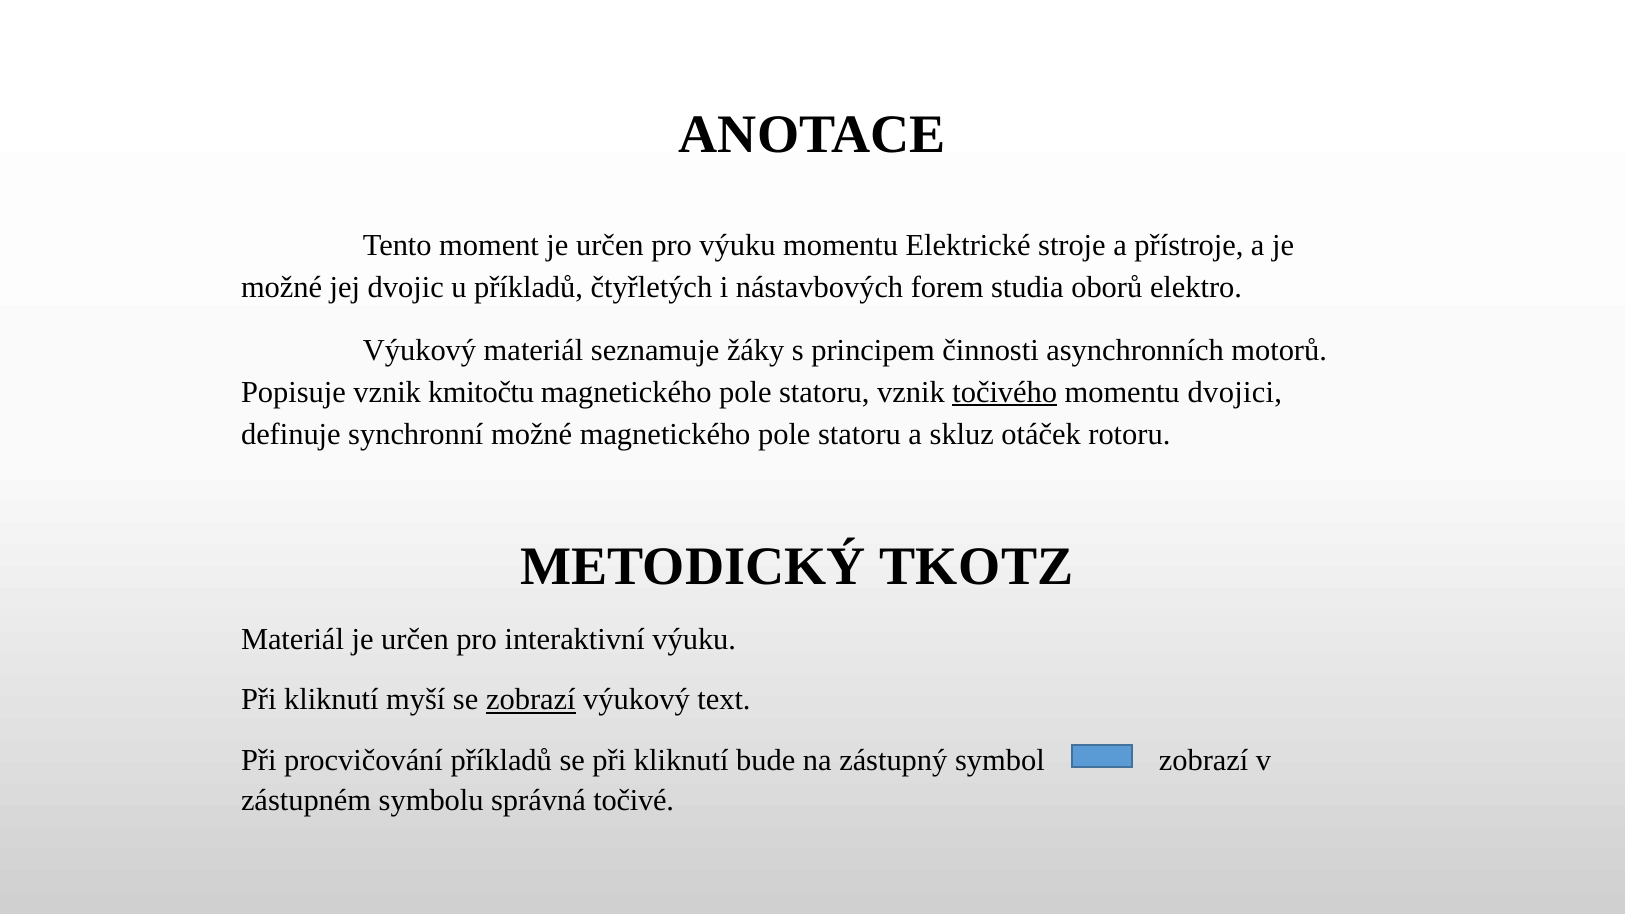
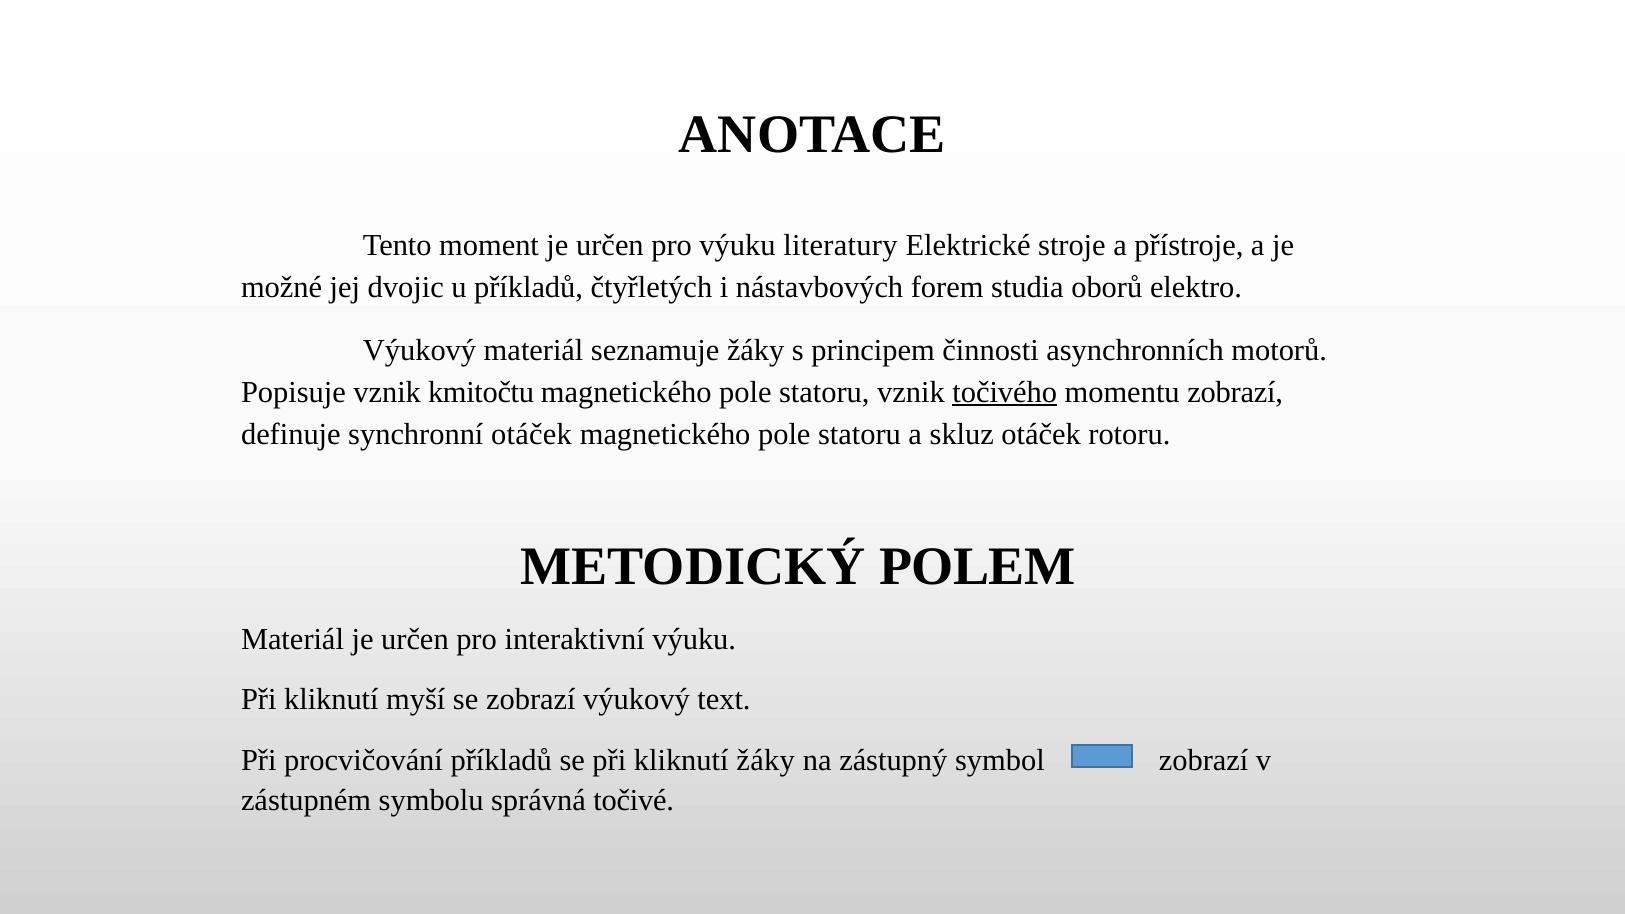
výuku momentu: momentu -> literatury (840, 246)
momentu dvojici: dvojici -> zobrazí (1235, 392)
synchronní možné: možné -> otáček (532, 434)
TKOTZ: TKOTZ -> POLEM (977, 566)
zobrazí underline: present -> none (531, 700)
kliknutí bude: bude -> žáky (766, 760)
